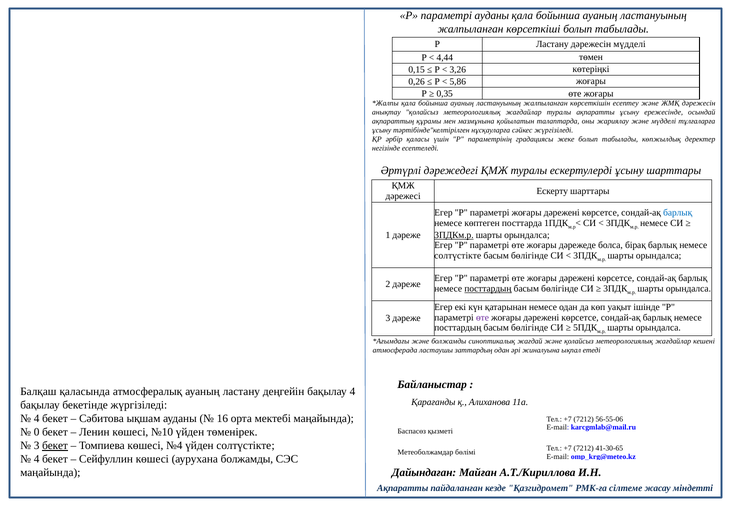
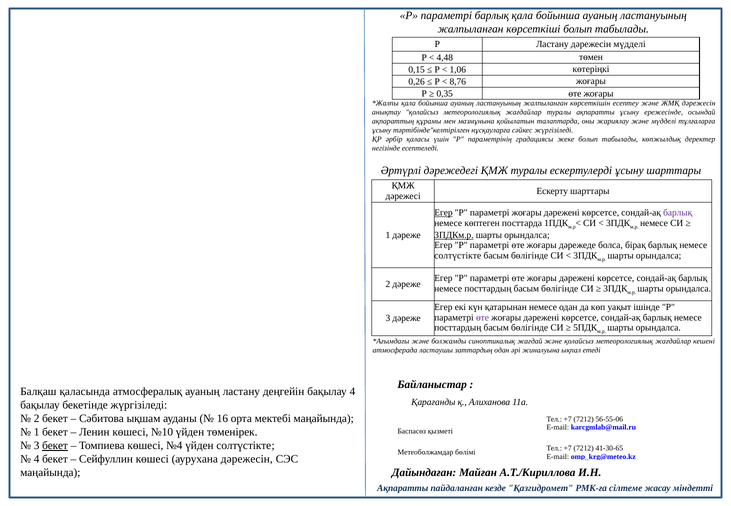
параметрі ауданы: ауданы -> барлық (492, 15)
4,44: 4,44 -> 4,48 (445, 58)
3,26: 3,26 -> 1,06 (458, 70)
5,86: 5,86 -> 8,76 (458, 82)
Егер underline: none -> present (443, 213)
барлық colour: blue -> purple (678, 213)
посттардың underline: present -> none (488, 289)
4: 4 -> 2 (37, 419)
0: 0 -> 1 (37, 432)
аурухана болжамды: болжамды -> дәрежесін (247, 459)
